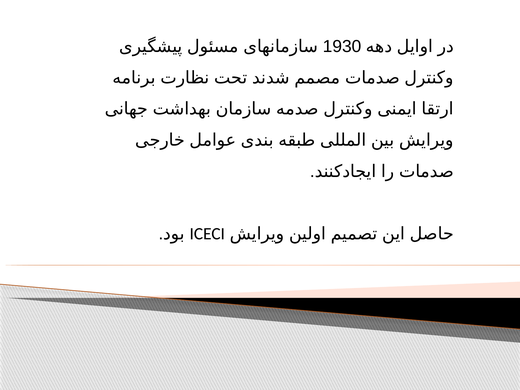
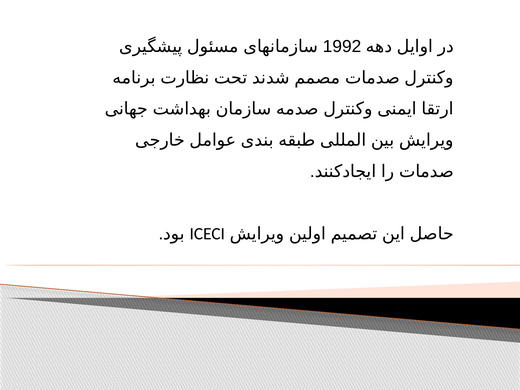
1930: 1930 -> 1992 (342, 47)
